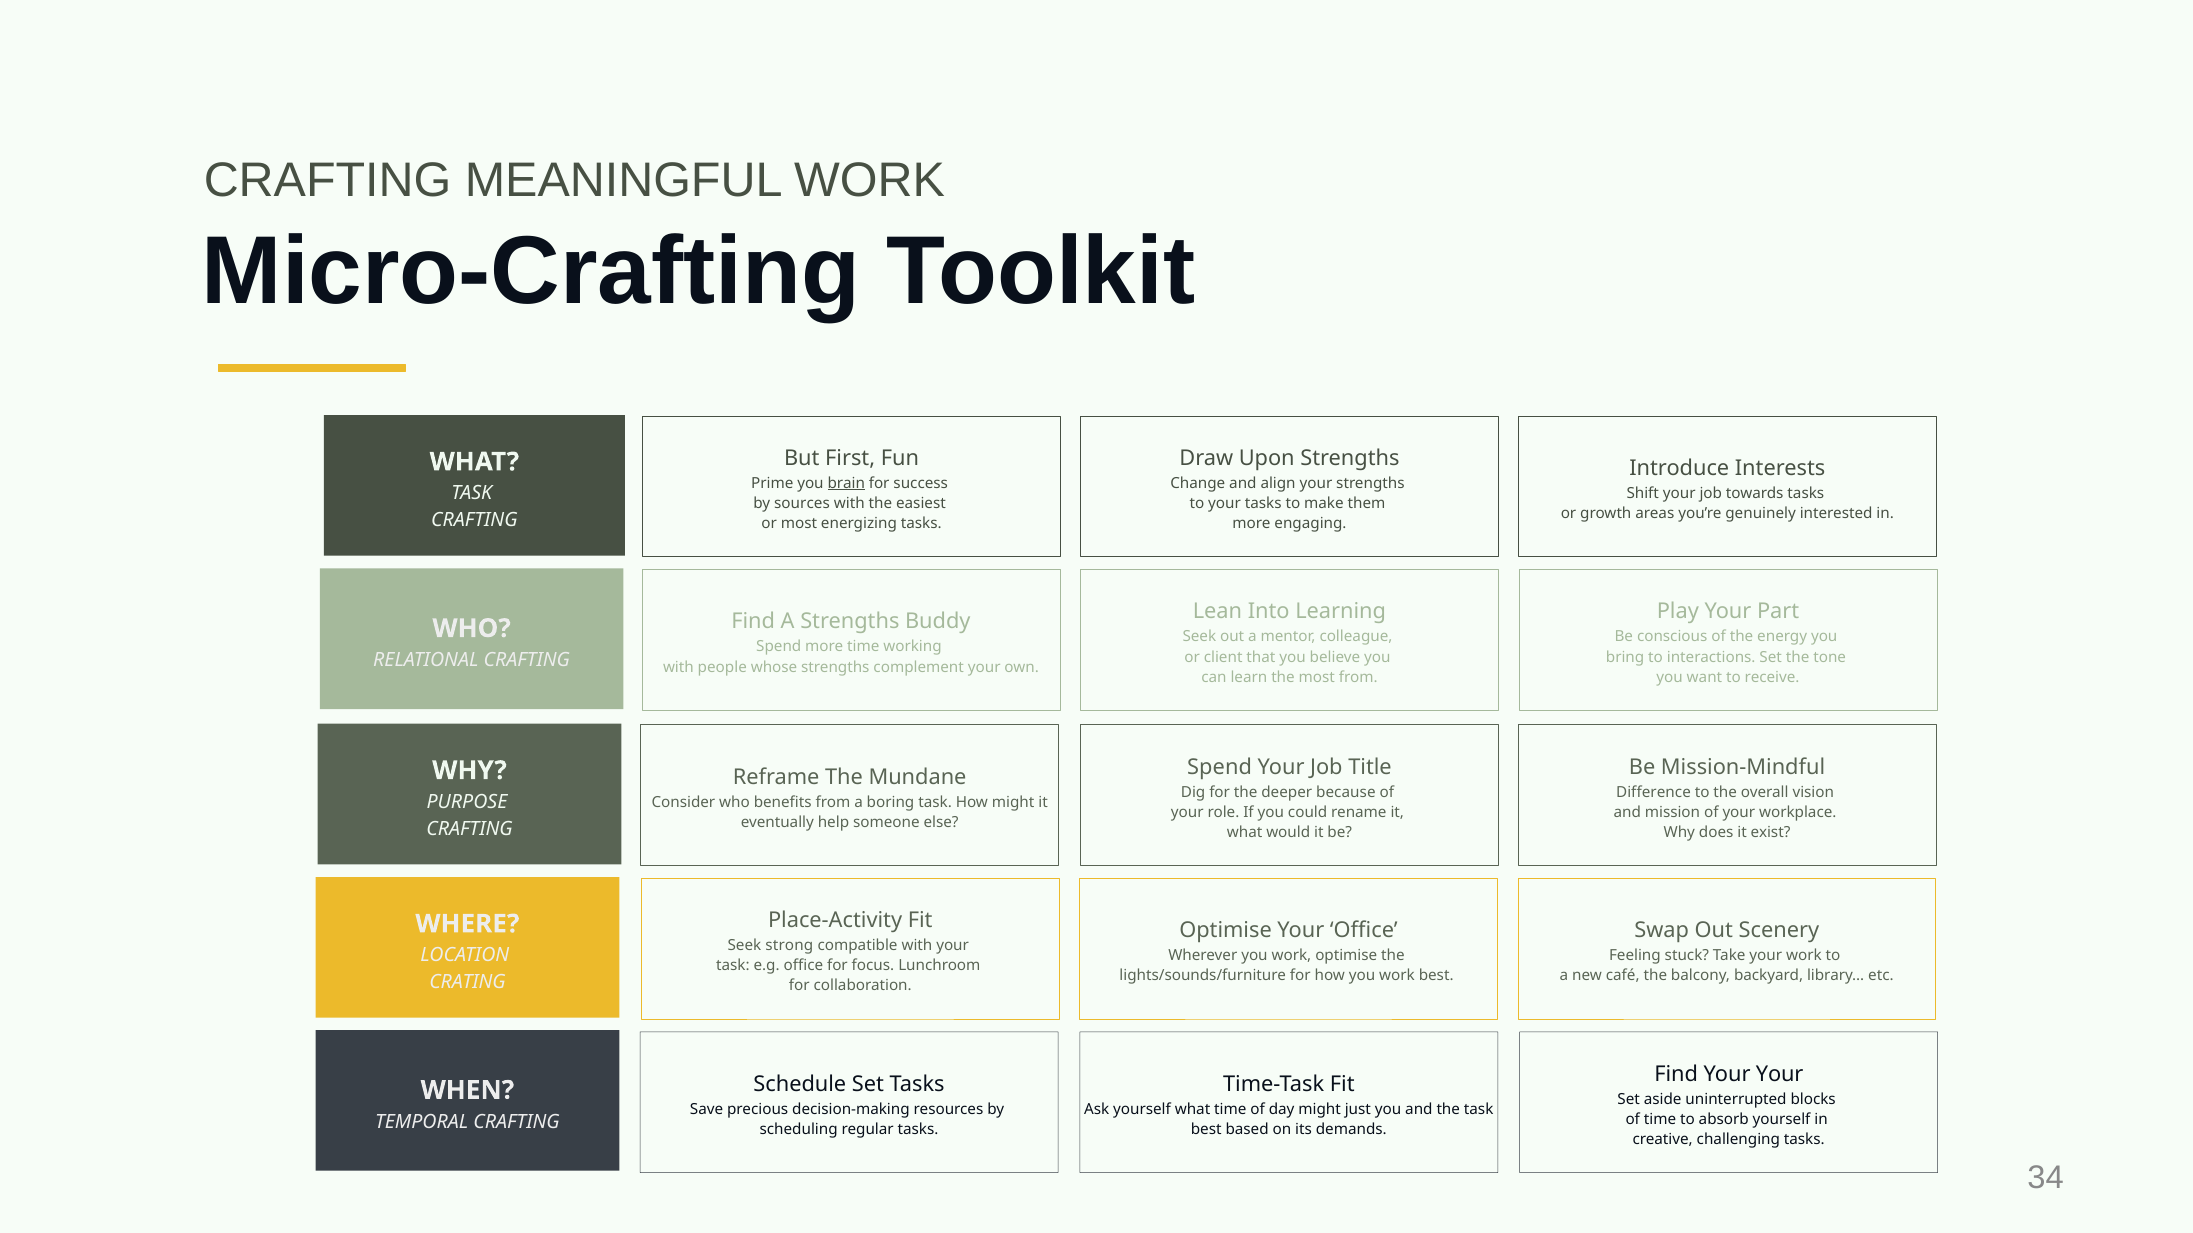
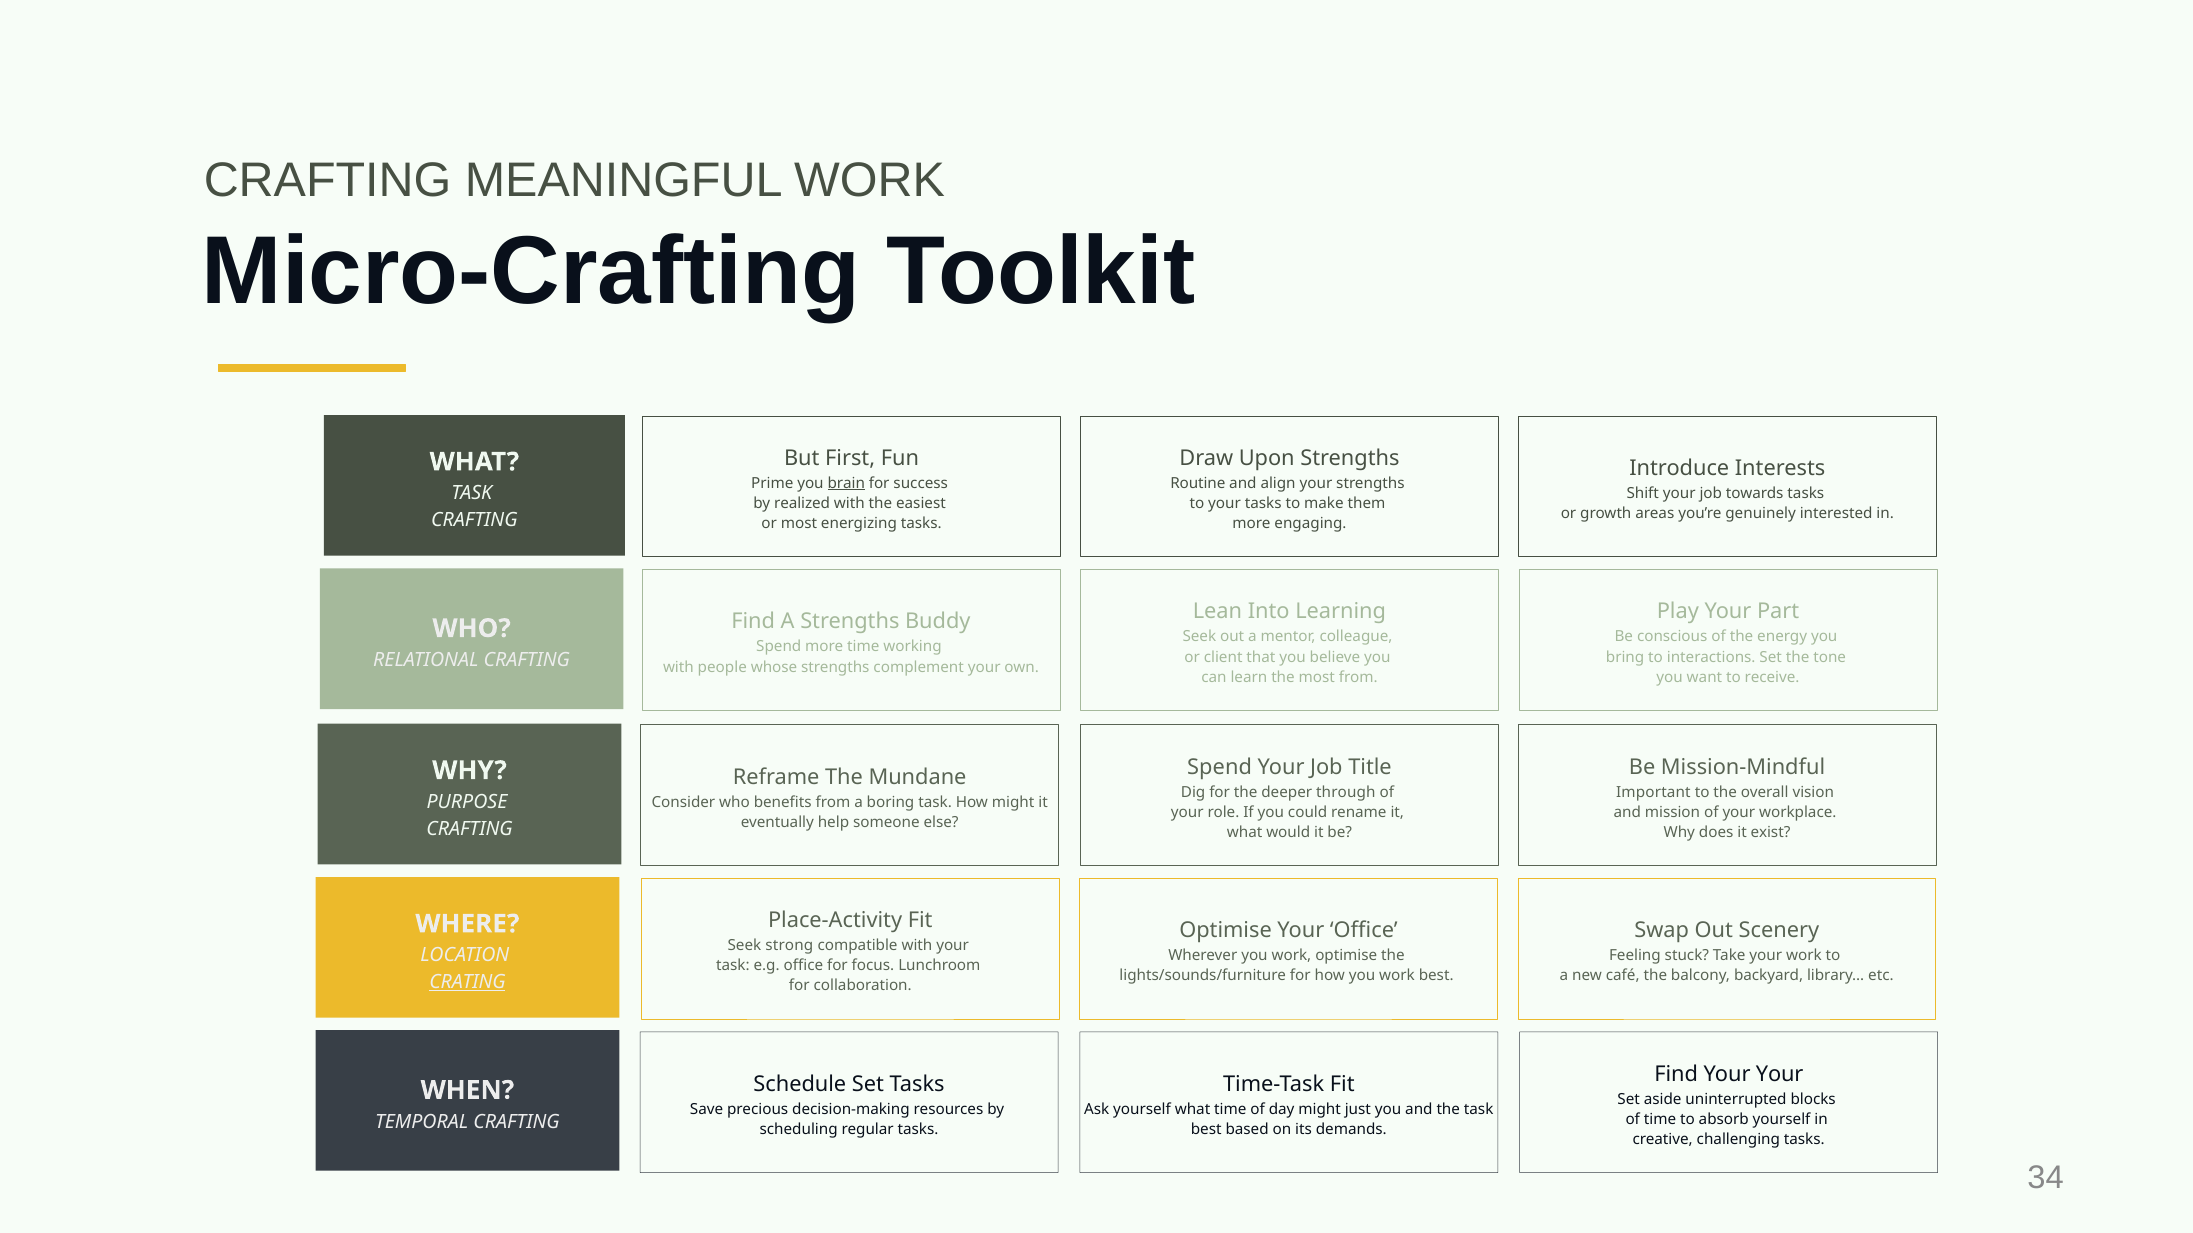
Change: Change -> Routine (1198, 484)
sources: sources -> realized (802, 504)
because: because -> through (1346, 793)
Difference: Difference -> Important (1653, 793)
CRATING underline: none -> present (467, 983)
